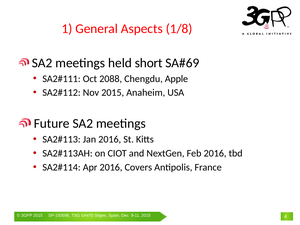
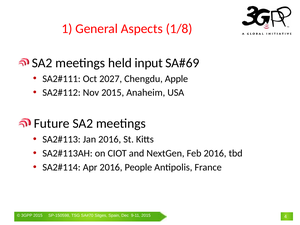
short: short -> input (149, 63)
2088: 2088 -> 2027 (111, 79)
Covers: Covers -> People (138, 167)
